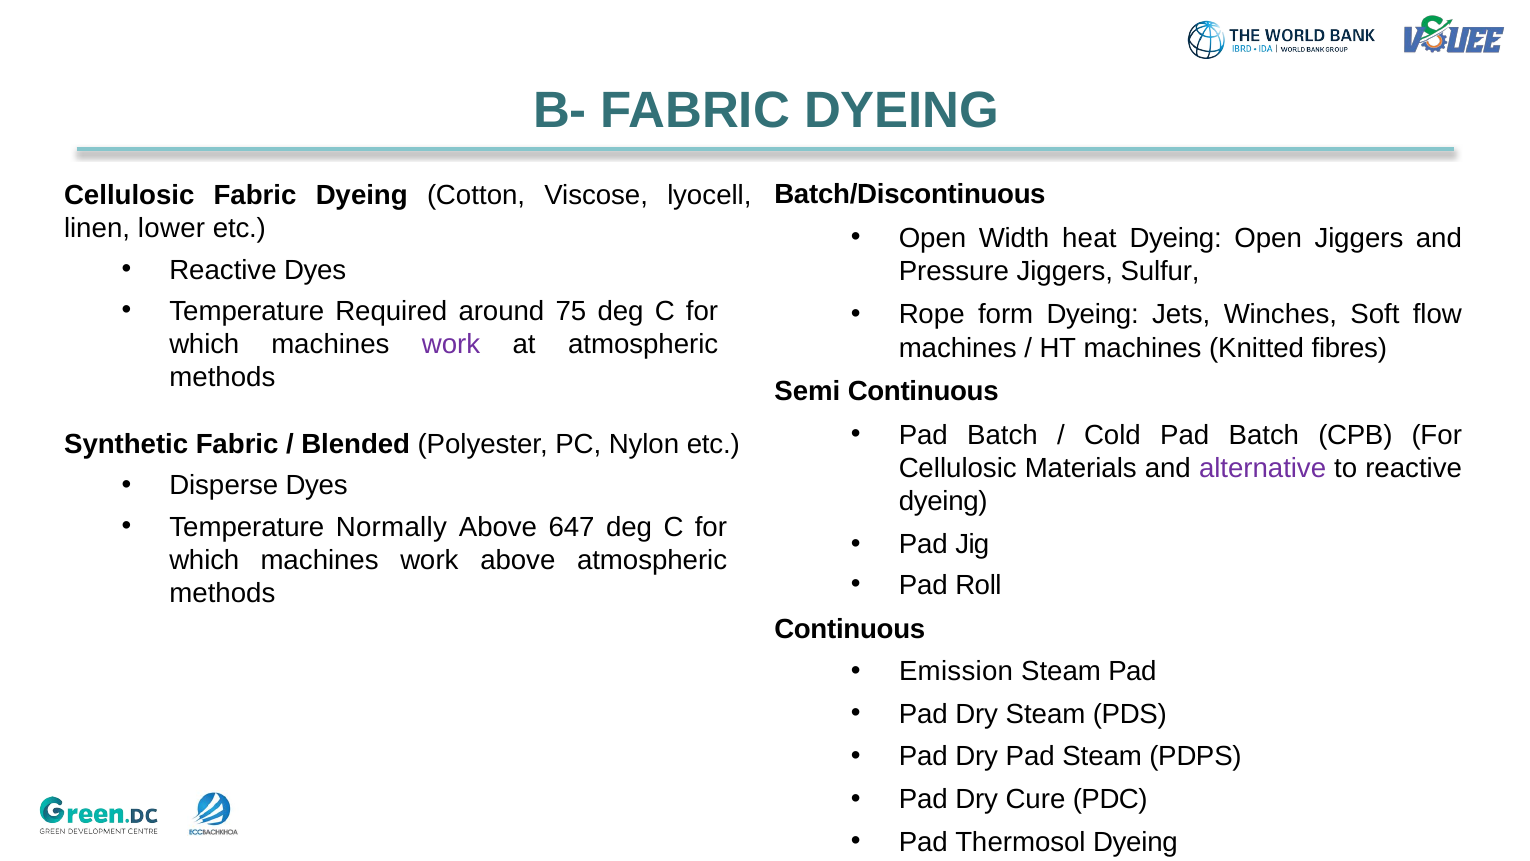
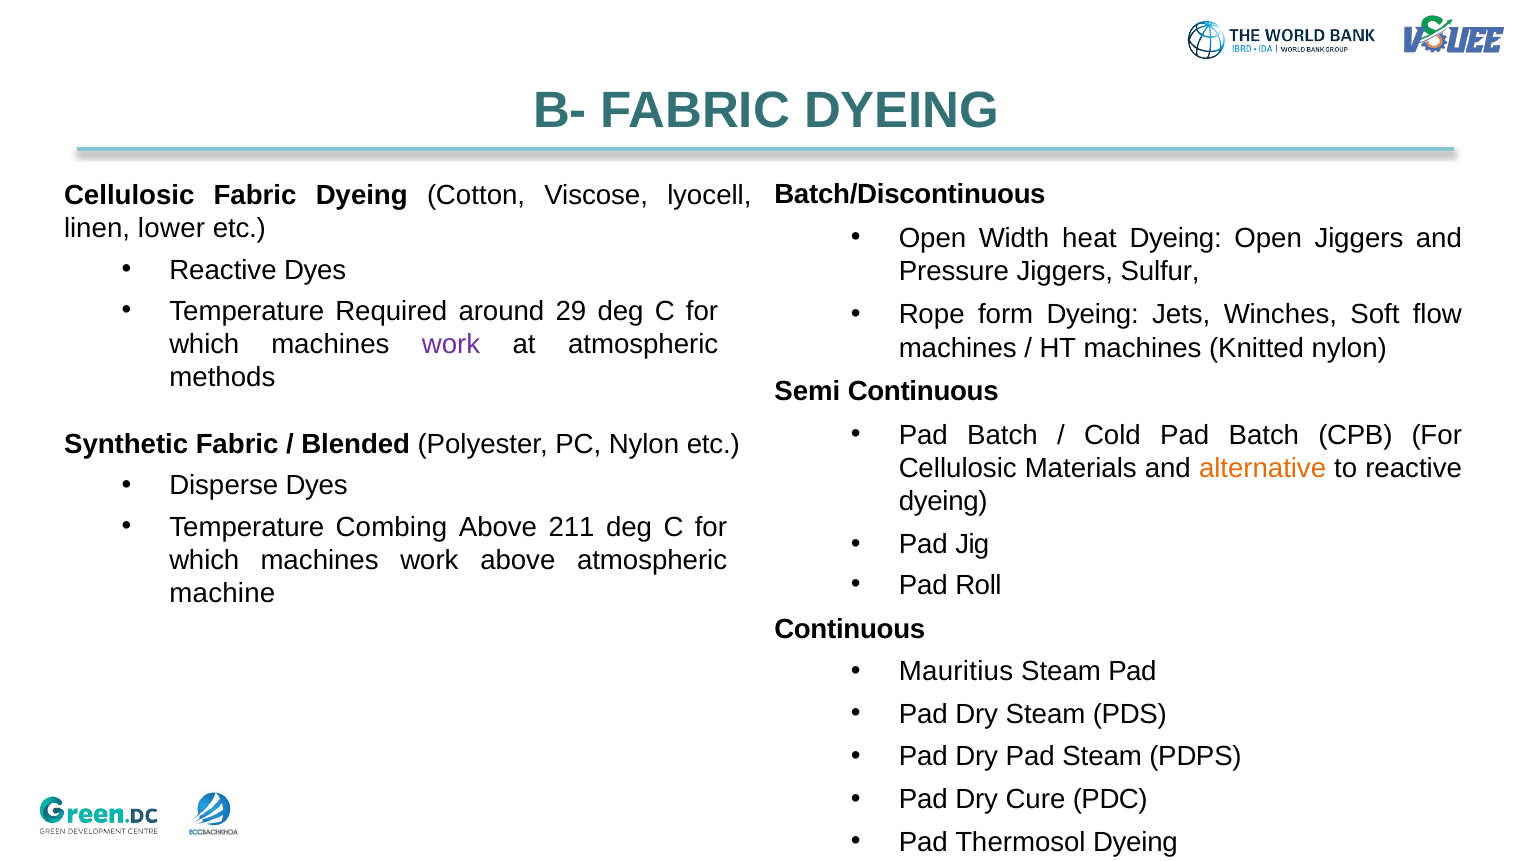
75: 75 -> 29 (571, 311)
Knitted fibres: fibres -> nylon (1349, 348)
alternative colour: purple -> orange (1263, 468)
Normally: Normally -> Combing (391, 527)
647: 647 -> 211 (572, 527)
methods: methods -> machine (222, 593)
Emission: Emission -> Mauritius (956, 672)
